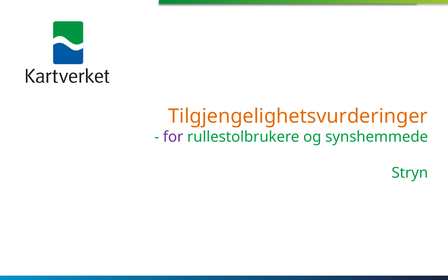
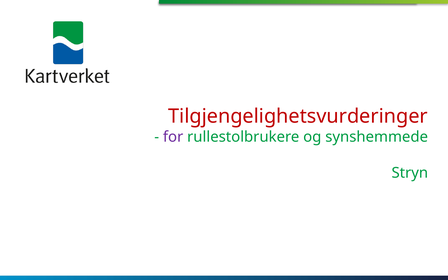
Tilgjengelighetsvurderinger colour: orange -> red (298, 116)
